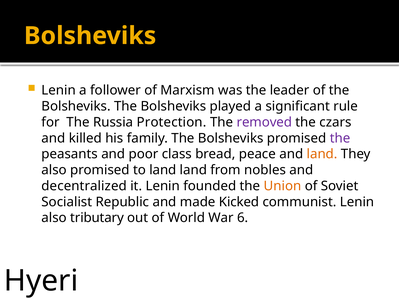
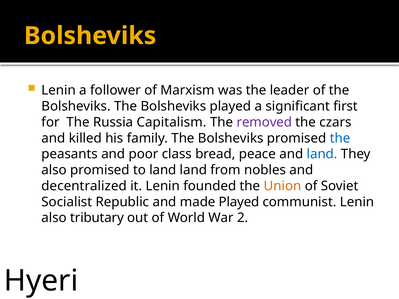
rule: rule -> first (346, 106)
Protection: Protection -> Capitalism (172, 122)
the colour: purple -> blue (340, 138)
land colour: orange -> blue (322, 154)
made Kicked: Kicked -> Played (239, 202)
6: 6 -> 2 (243, 218)
